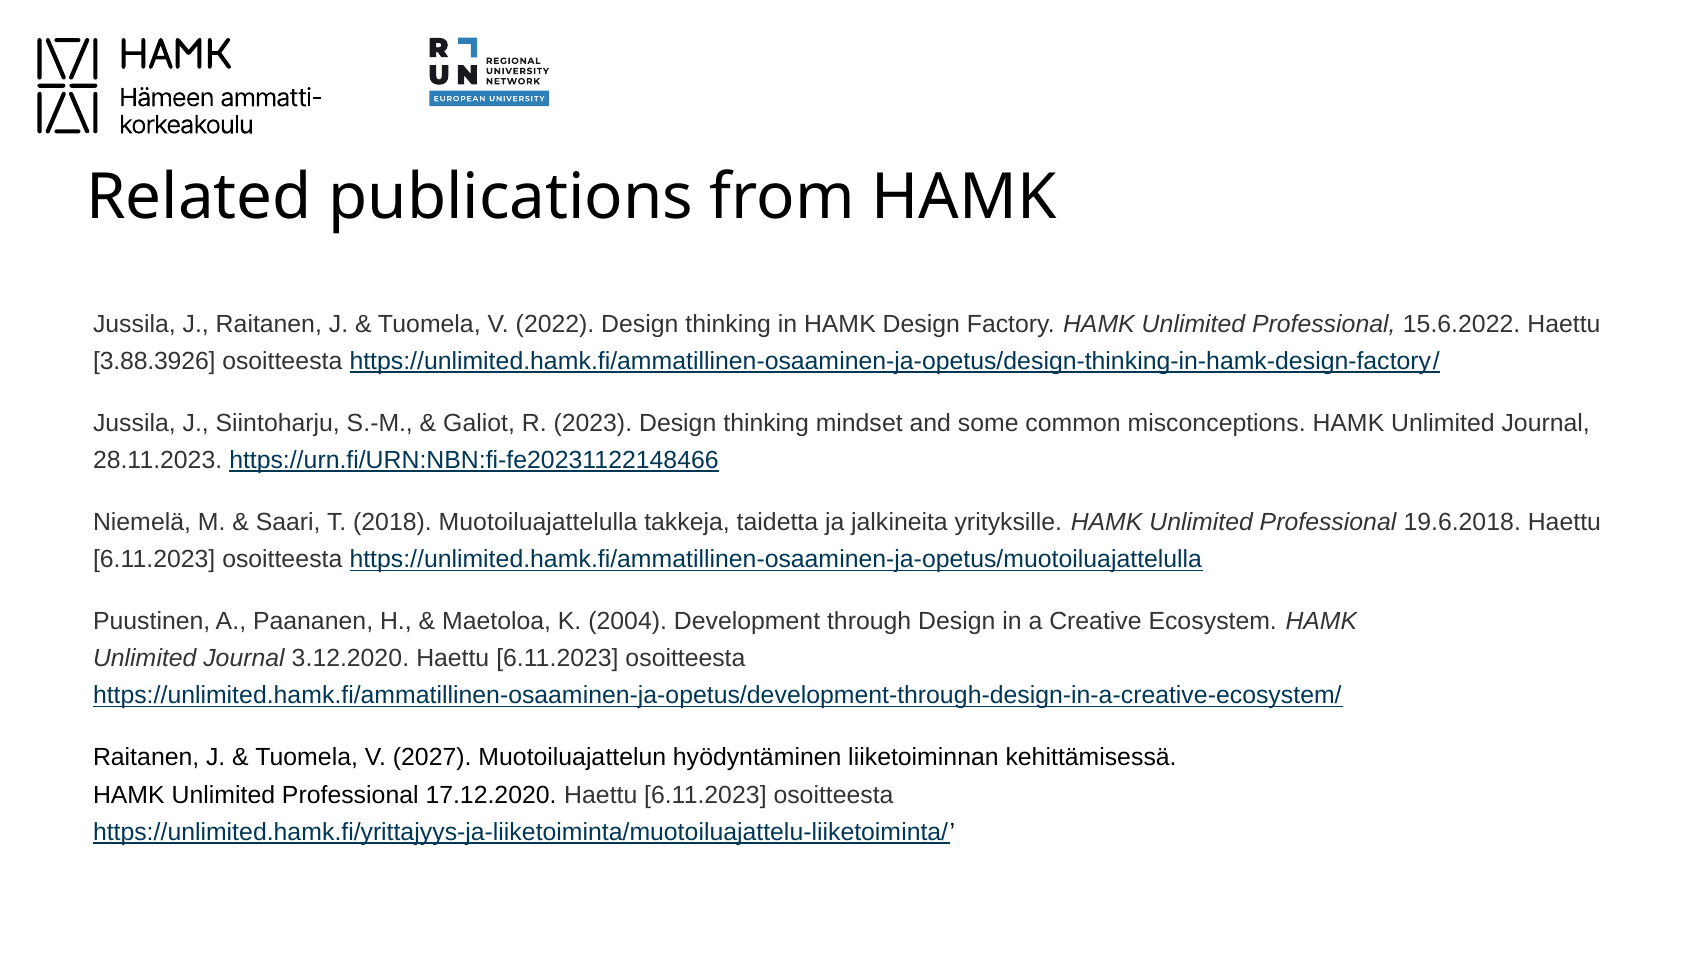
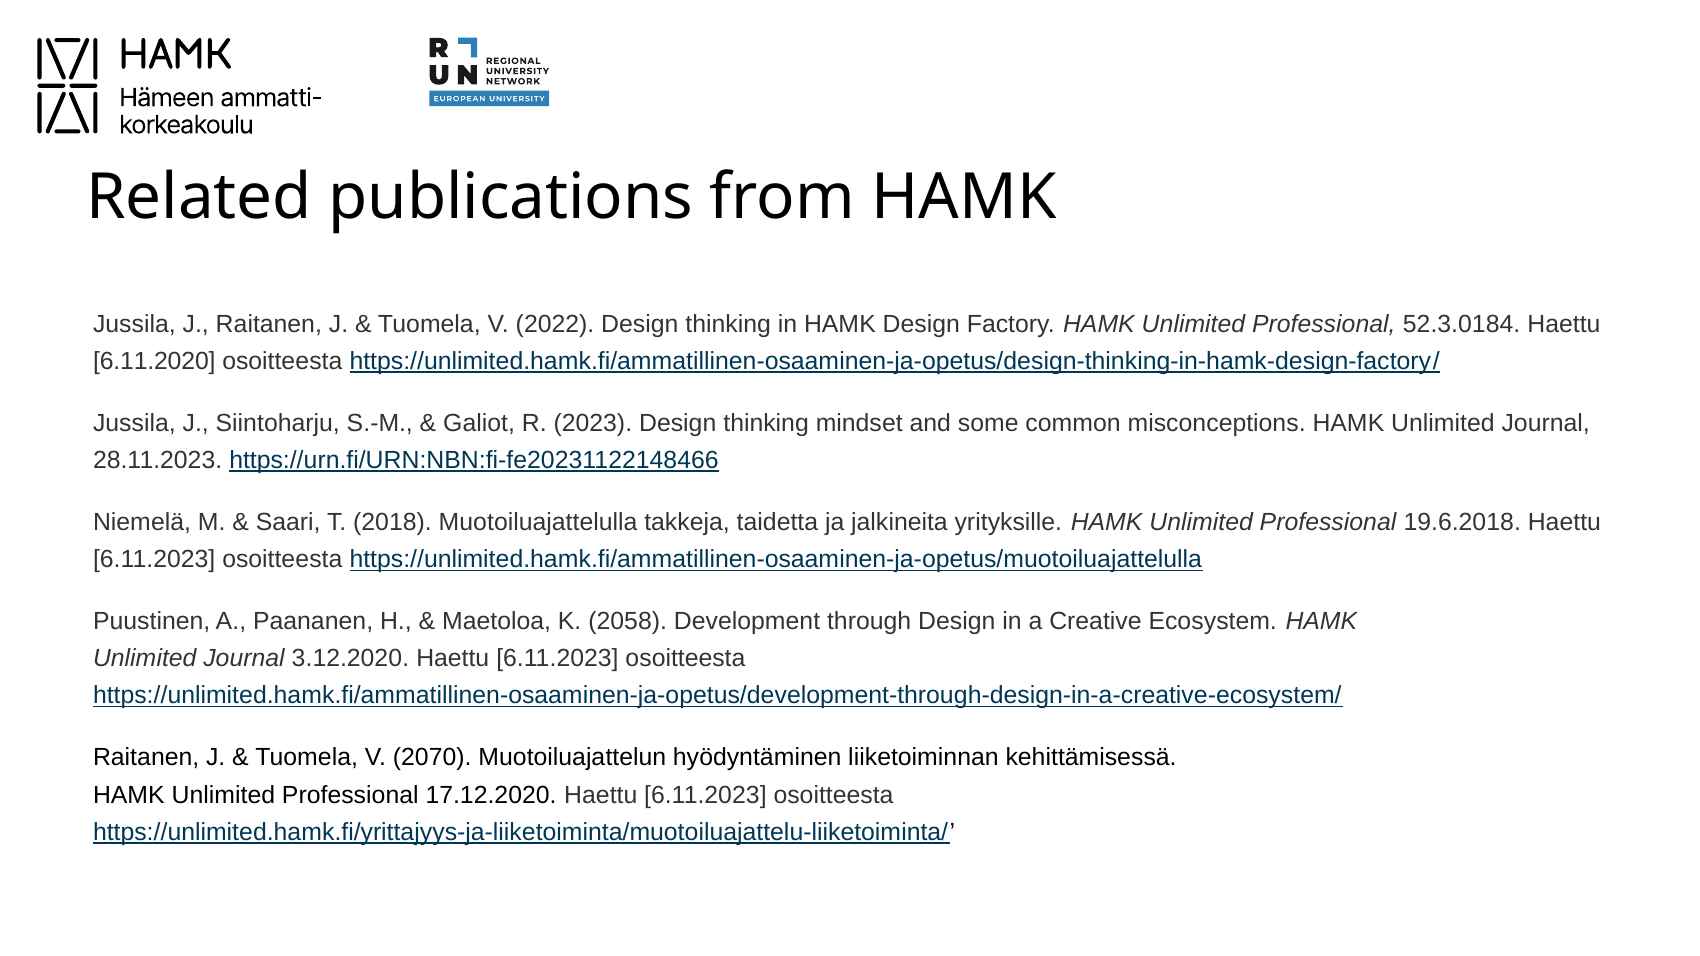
15.6.2022: 15.6.2022 -> 52.3.0184 (1462, 324)
3.88.3926: 3.88.3926 -> 6.11.2020 (154, 361)
2004: 2004 -> 2058 (628, 621)
2027: 2027 -> 2070 (432, 758)
